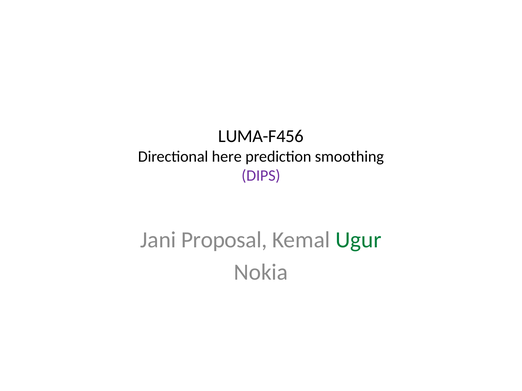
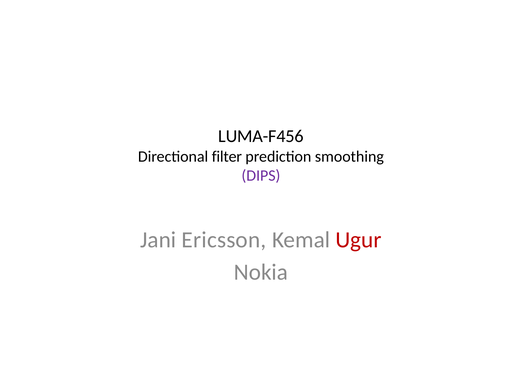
here: here -> filter (227, 157)
Proposal: Proposal -> Ericsson (224, 240)
Ugur colour: green -> red (358, 240)
